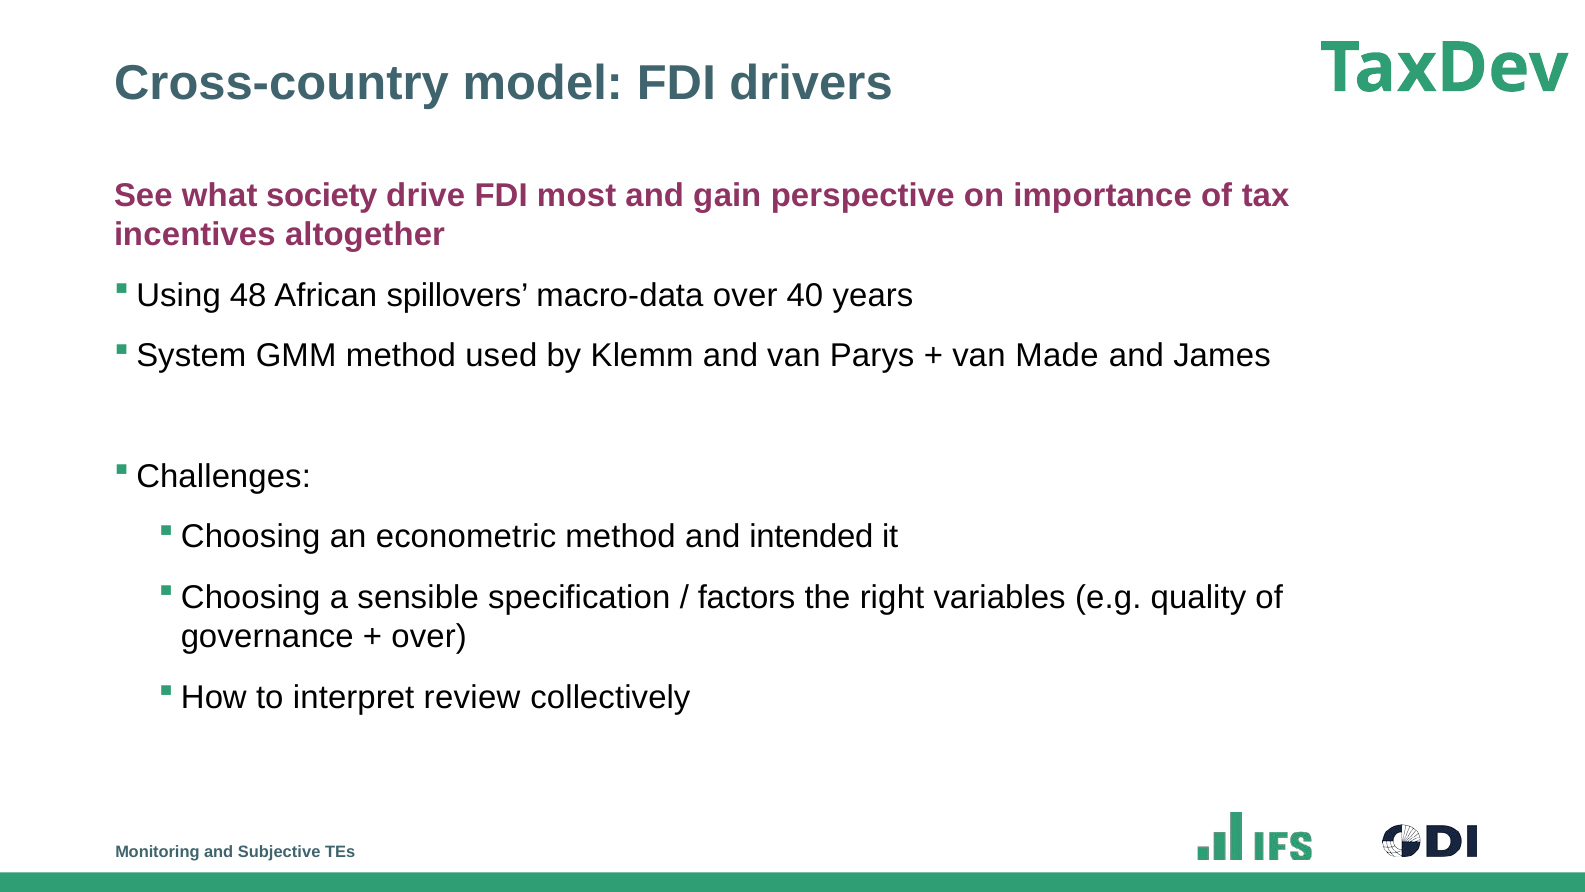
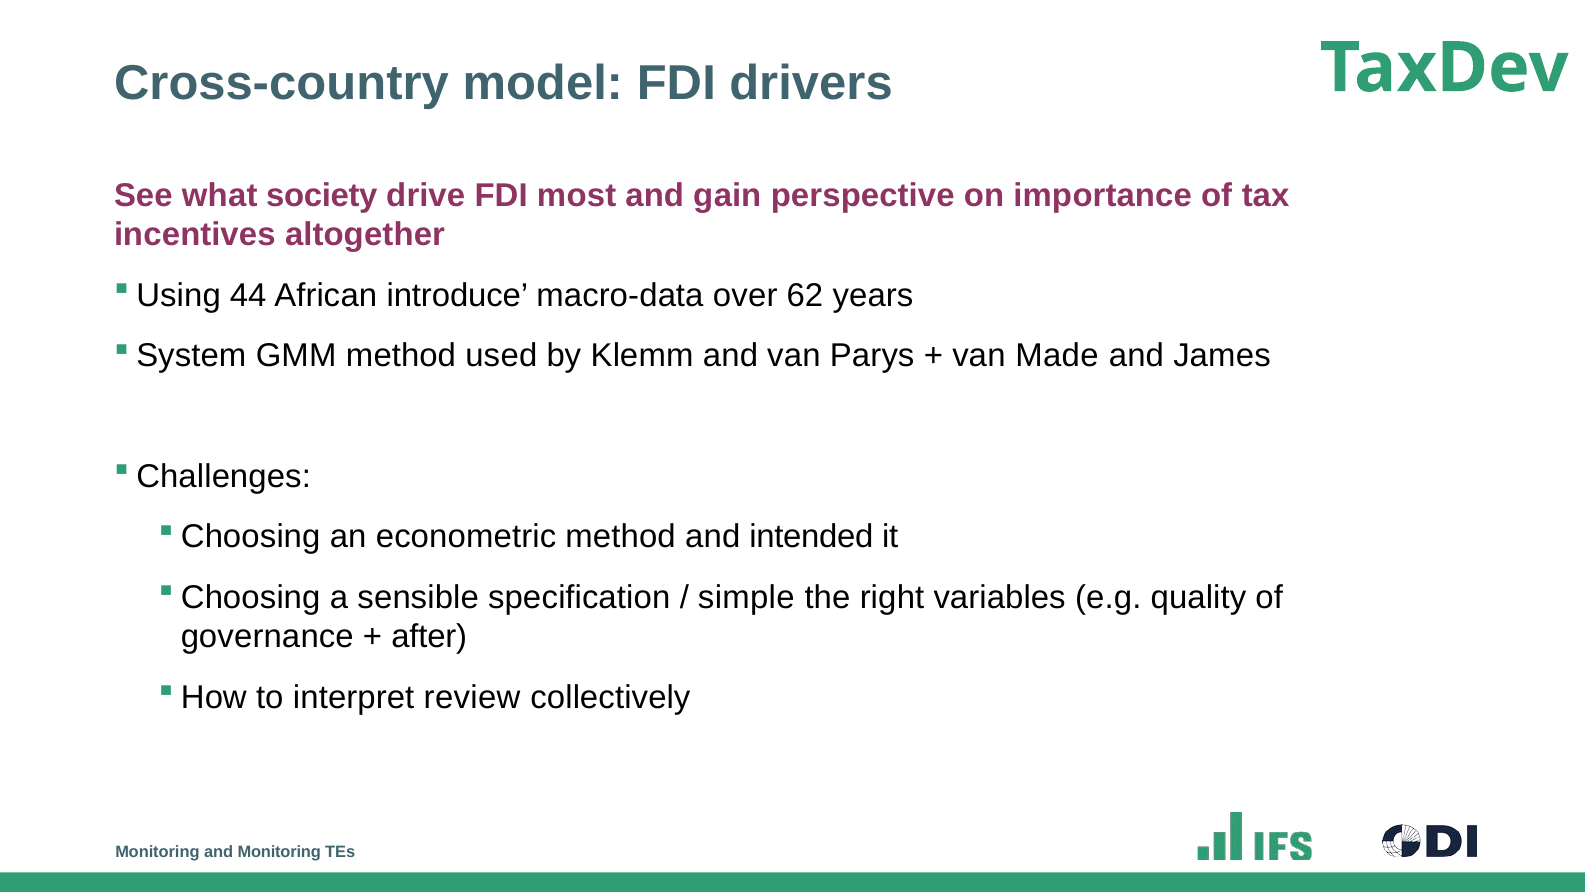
48: 48 -> 44 (248, 295)
spillovers: spillovers -> introduce (457, 295)
40: 40 -> 62 (805, 295)
factors: factors -> simple (746, 597)
over: over -> after (429, 637)
and Subjective: Subjective -> Monitoring (279, 851)
